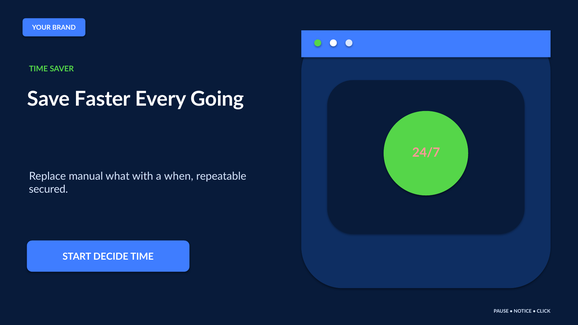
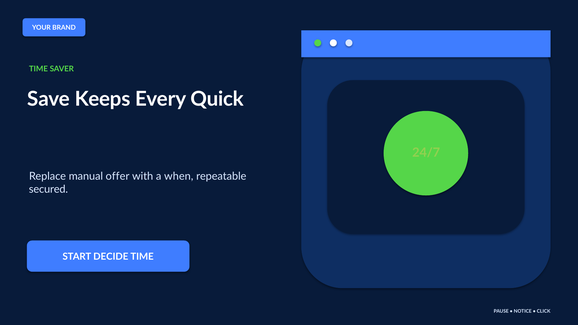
Faster: Faster -> Keeps (103, 99)
Going: Going -> Quick (217, 99)
24/7 colour: pink -> light green (426, 153)
what: what -> offer (118, 176)
